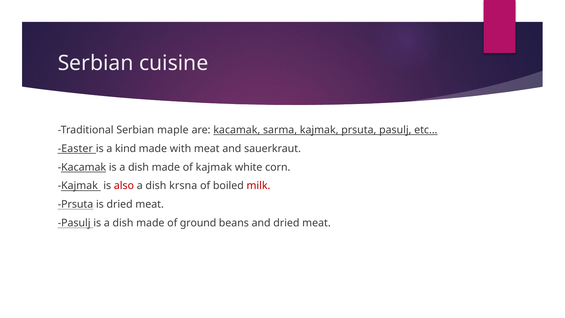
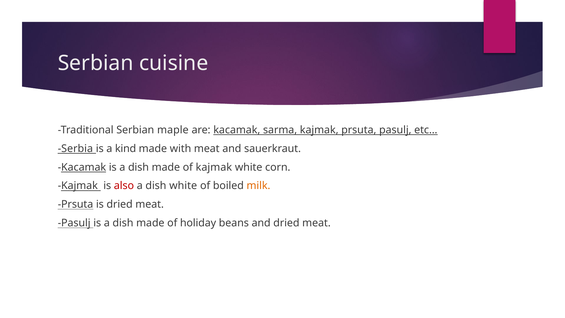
Easter: Easter -> Serbia (75, 148)
dish krsna: krsna -> white (183, 186)
milk colour: red -> orange (258, 186)
ground: ground -> holiday (198, 223)
